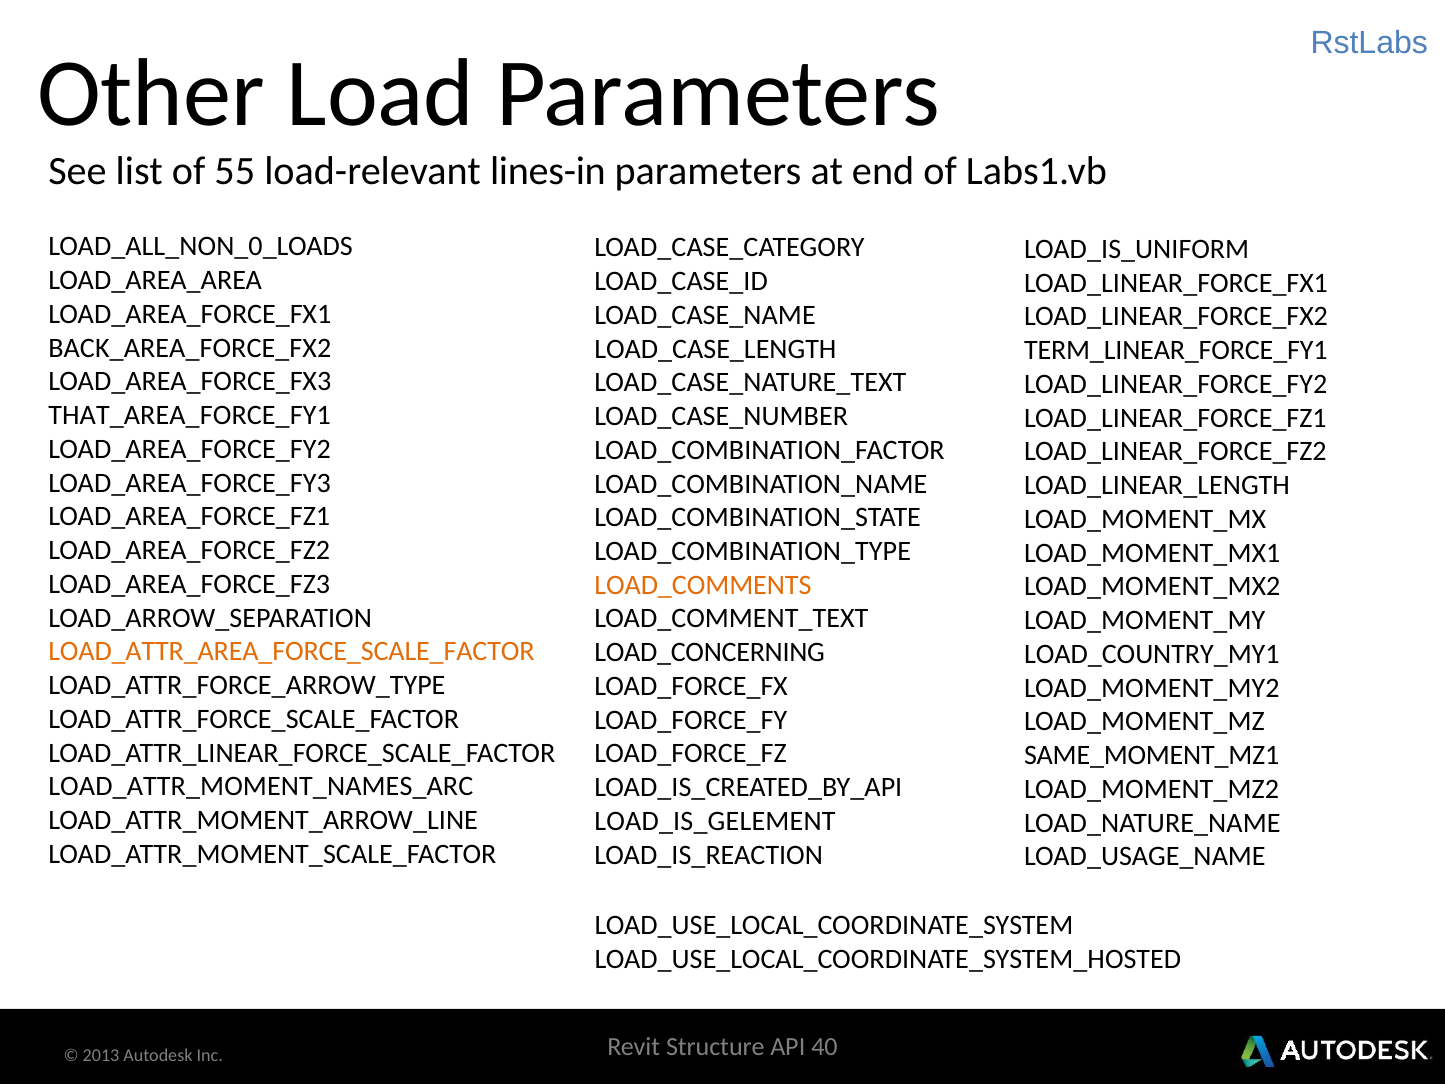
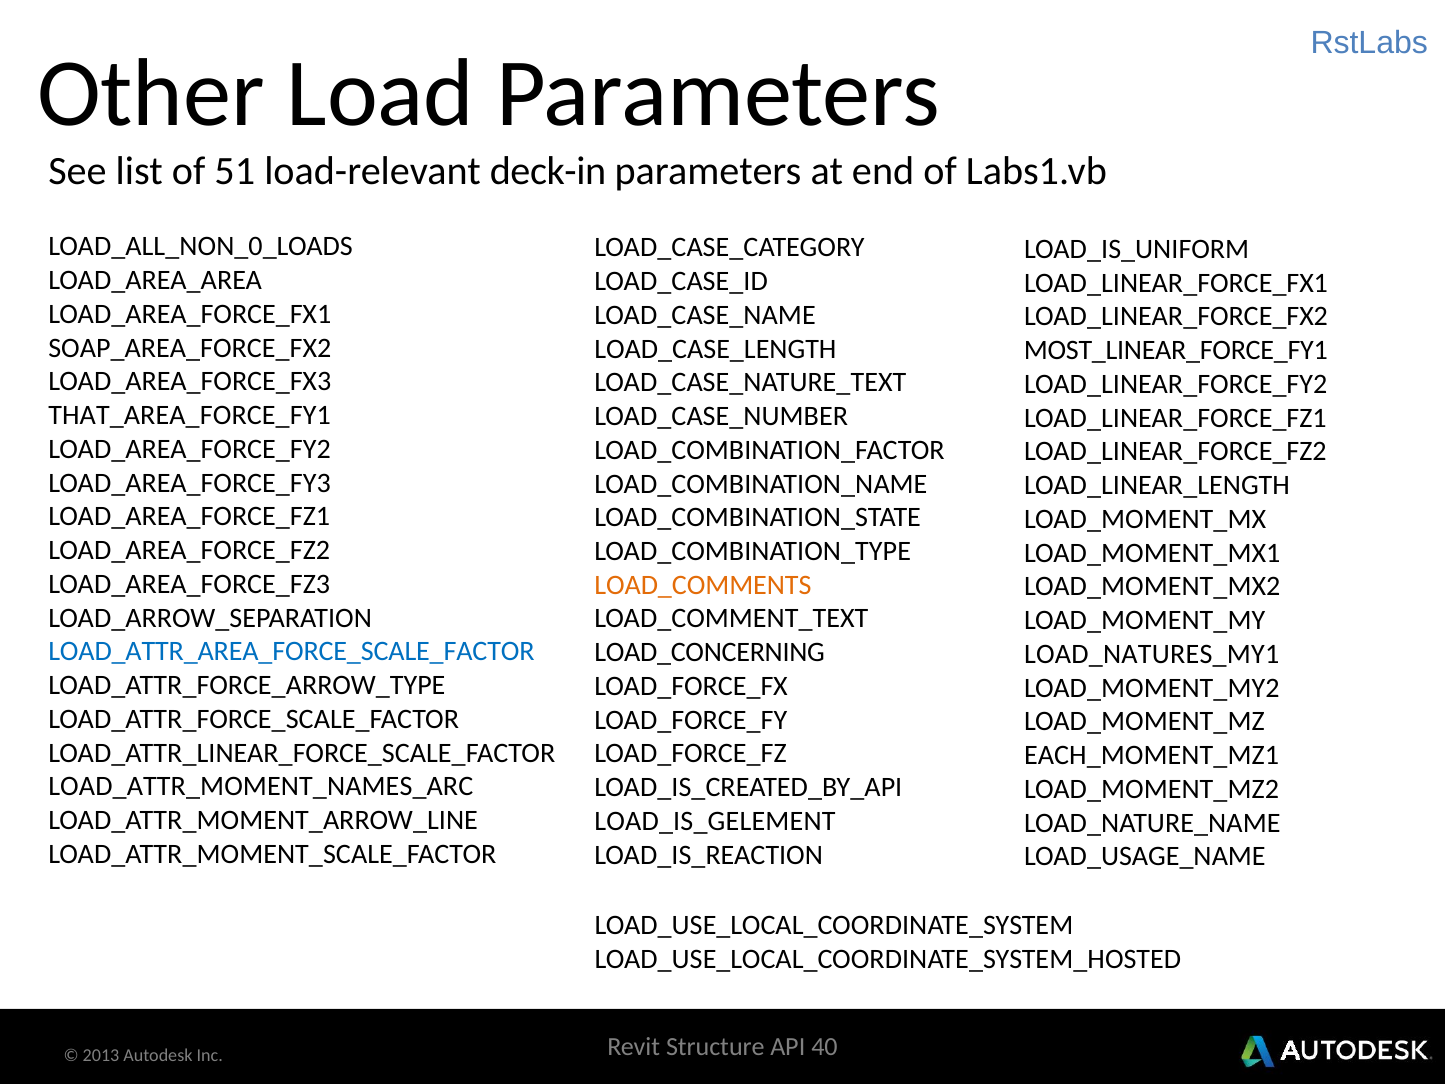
55: 55 -> 51 (235, 172)
lines-in: lines-in -> deck-in (548, 172)
BACK_AREA_FORCE_FX2: BACK_AREA_FORCE_FX2 -> SOAP_AREA_FORCE_FX2 (190, 348)
TERM_LINEAR_FORCE_FY1: TERM_LINEAR_FORCE_FY1 -> MOST_LINEAR_FORCE_FY1 (1176, 350)
LOAD_ATTR_AREA_FORCE_SCALE_FACTOR colour: orange -> blue (291, 651)
LOAD_COUNTRY_MY1: LOAD_COUNTRY_MY1 -> LOAD_NATURES_MY1 (1152, 654)
SAME_MOMENT_MZ1: SAME_MOMENT_MZ1 -> EACH_MOMENT_MZ1 (1152, 755)
